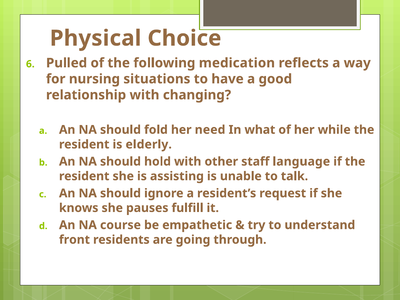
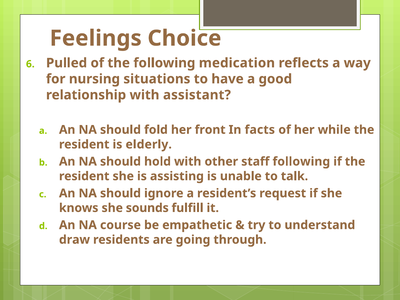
Physical: Physical -> Feelings (96, 38)
changing: changing -> assistant (197, 95)
need: need -> front (210, 130)
what: what -> facts (260, 130)
staff language: language -> following (301, 162)
pauses: pauses -> sounds (147, 208)
front: front -> draw (74, 240)
